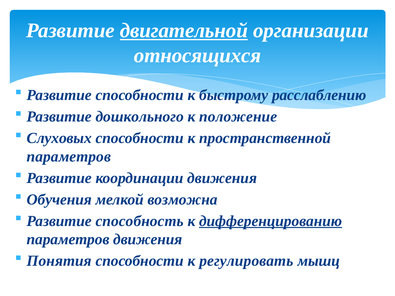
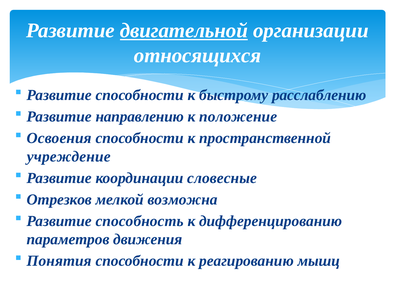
дошкольного: дошкольного -> направлению (140, 117)
Слуховых: Слуховых -> Освоения (59, 138)
параметров: параметров -> учреждение (69, 157)
координации движения: движения -> словесные (222, 178)
Обучения: Обучения -> Отрезков (59, 200)
дифференцированию underline: present -> none (271, 221)
регулировать: регулировать -> реагированию (246, 261)
